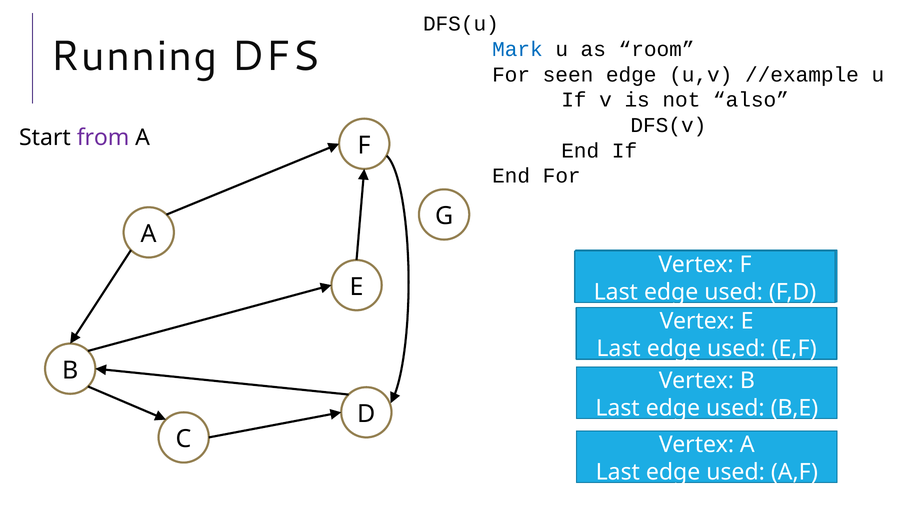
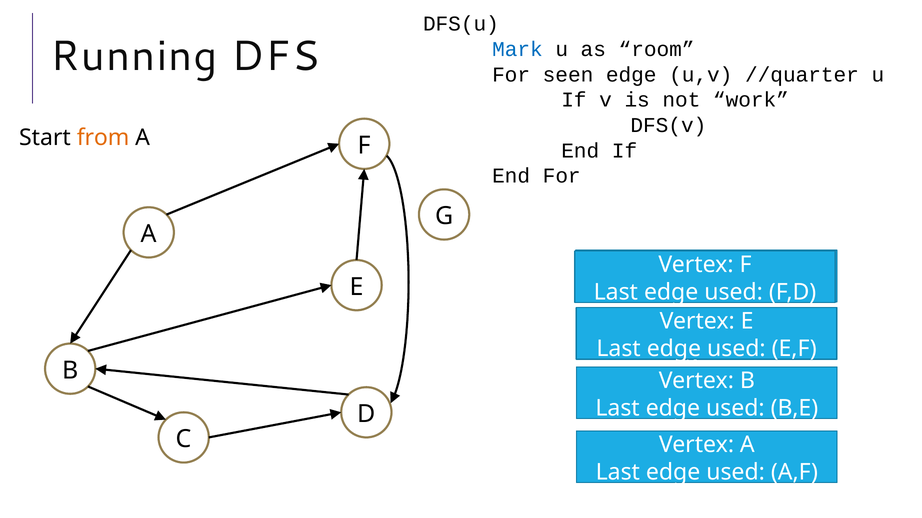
//example: //example -> //quarter (802, 75)
also: also -> work (751, 100)
from colour: purple -> orange (103, 138)
